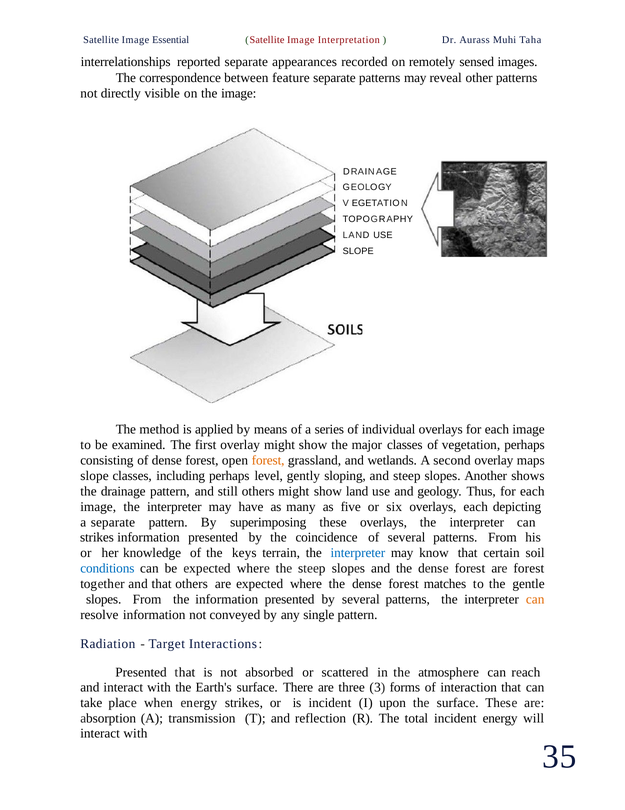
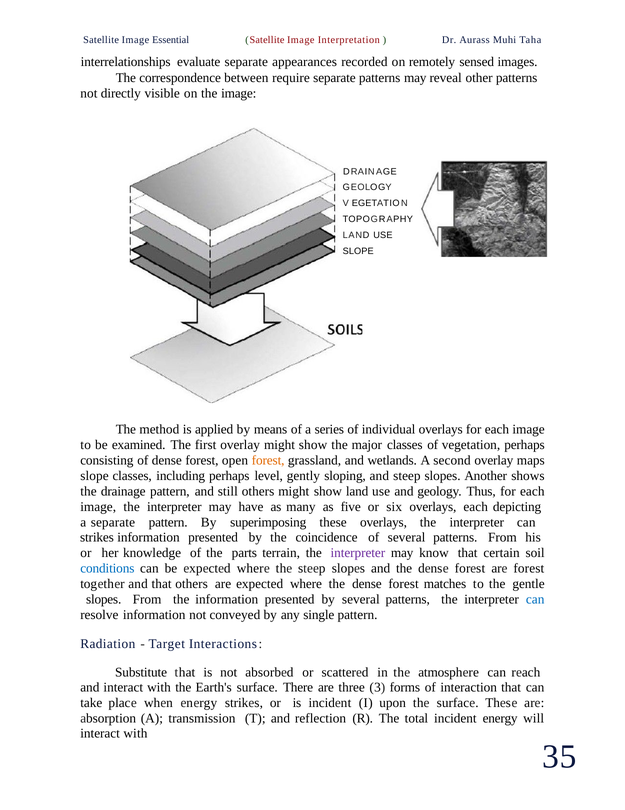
reported: reported -> evaluate (199, 62)
feature: feature -> require (291, 78)
keys: keys -> parts (244, 553)
interpreter colour: blue -> purple (358, 553)
can colour: orange -> blue (535, 599)
Presented: Presented -> Substitute (141, 672)
